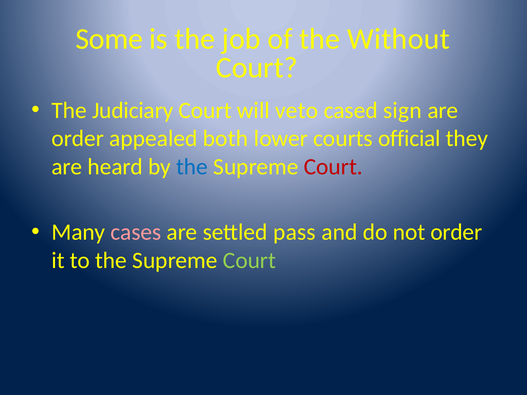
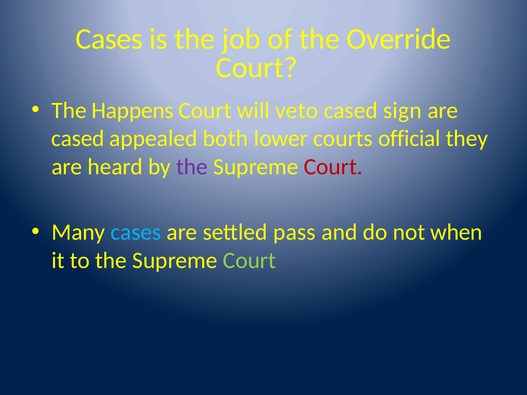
Some: Some -> Cases (109, 39)
Without: Without -> Override (399, 39)
Judiciary: Judiciary -> Happens (133, 111)
order: order -> cased (78, 139)
the colour: blue -> purple (192, 167)
cases colour: pink -> light blue (136, 232)
not order: order -> when (456, 232)
